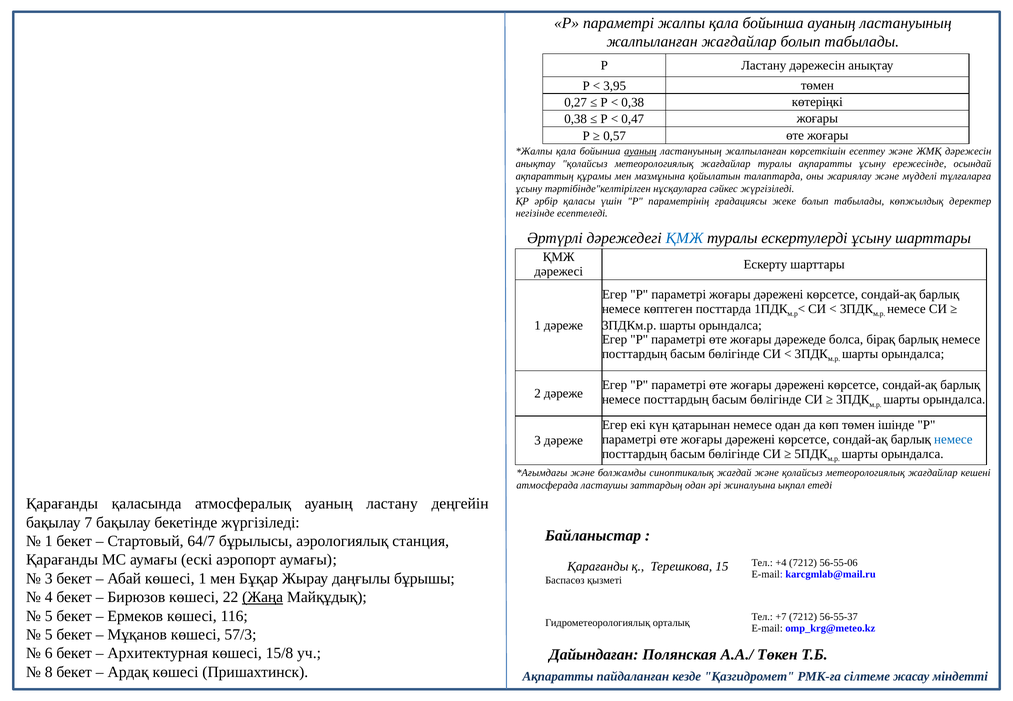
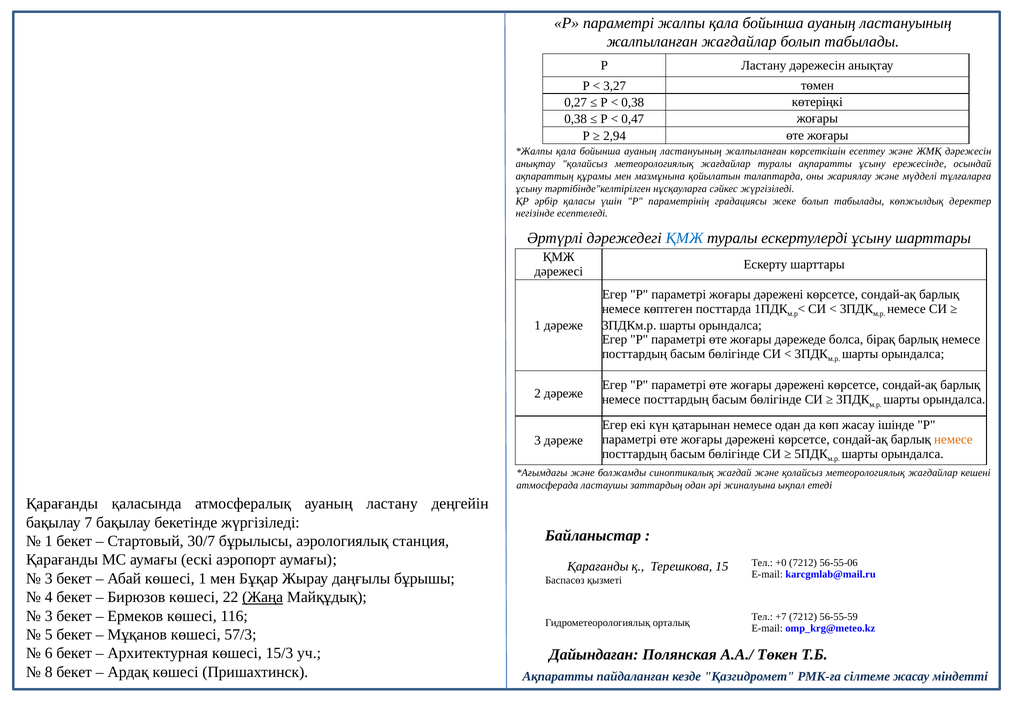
3,95: 3,95 -> 3,27 (615, 86)
0,57: 0,57 -> 2,94 (615, 136)
ауаның underline: present -> none (640, 151)
көп төмен: төмен -> жасау (858, 425)
немесе colour: blue -> orange (953, 440)
64/7: 64/7 -> 30/7 (201, 541)
+4: +4 -> +0 (781, 563)
5: 5 -> 3 (49, 616)
56-55-37: 56-55-37 -> 56-55-59 (839, 617)
15/8: 15/8 -> 15/3 (279, 654)
